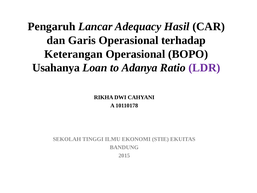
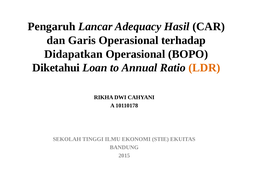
Keterangan: Keterangan -> Didapatkan (74, 54)
Usahanya: Usahanya -> Diketahui (56, 68)
Adanya: Adanya -> Annual (140, 68)
LDR colour: purple -> orange (204, 68)
